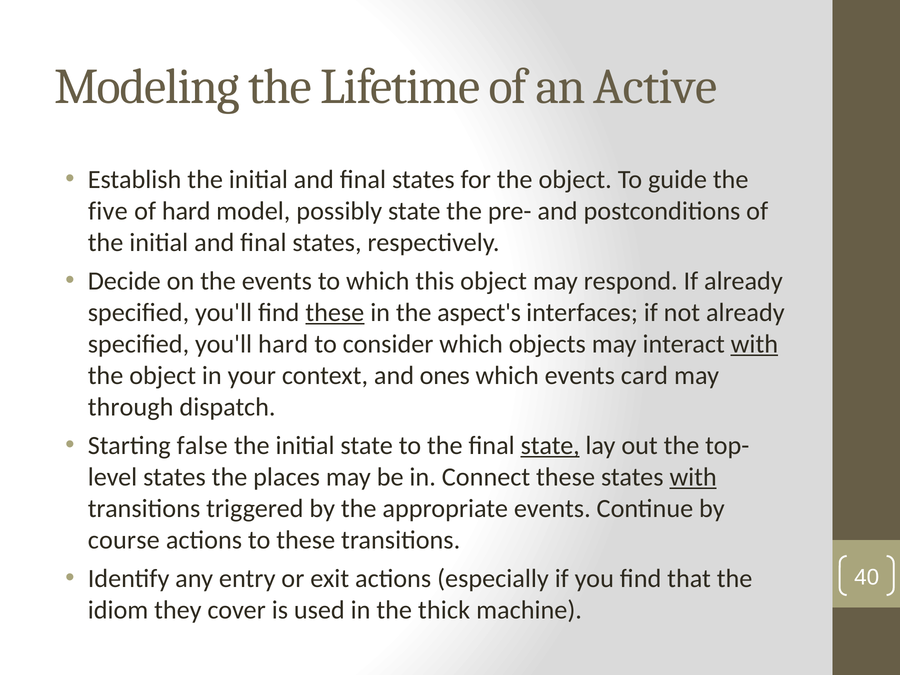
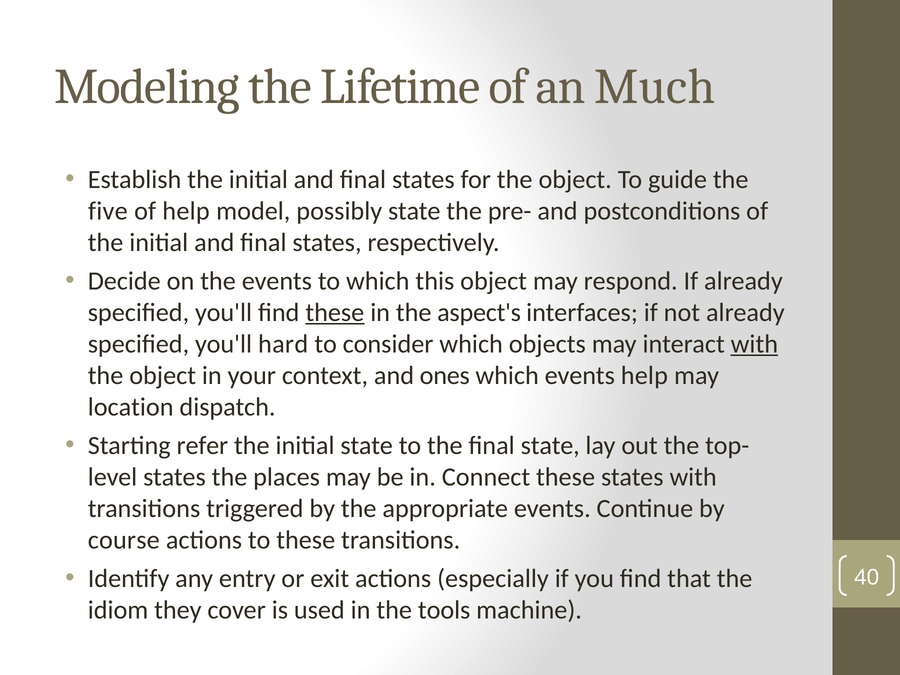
Active: Active -> Much (655, 87)
of hard: hard -> help (186, 211)
events card: card -> help (644, 376)
through: through -> location (131, 407)
false: false -> refer (202, 446)
state underline: present -> none (550, 446)
with underline: present -> none (693, 477)
thick: thick -> tools (444, 610)
